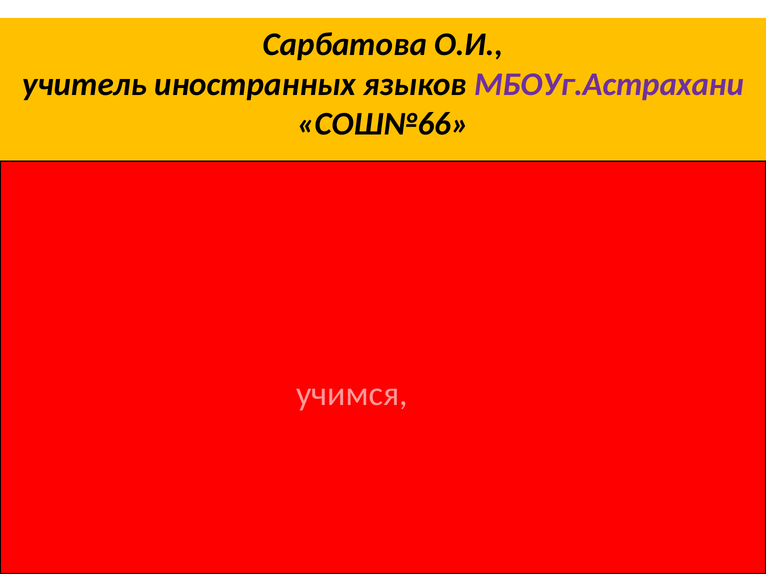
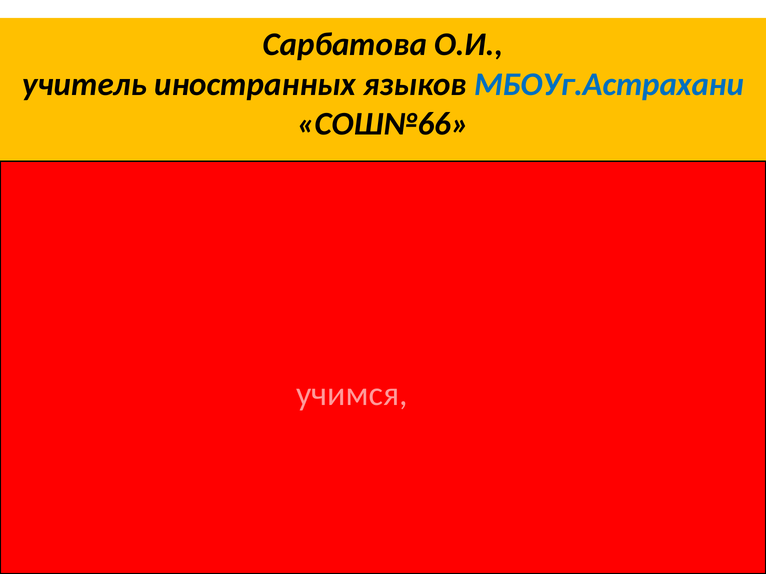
МБОУг.Астрахани colour: purple -> blue (609, 84)
